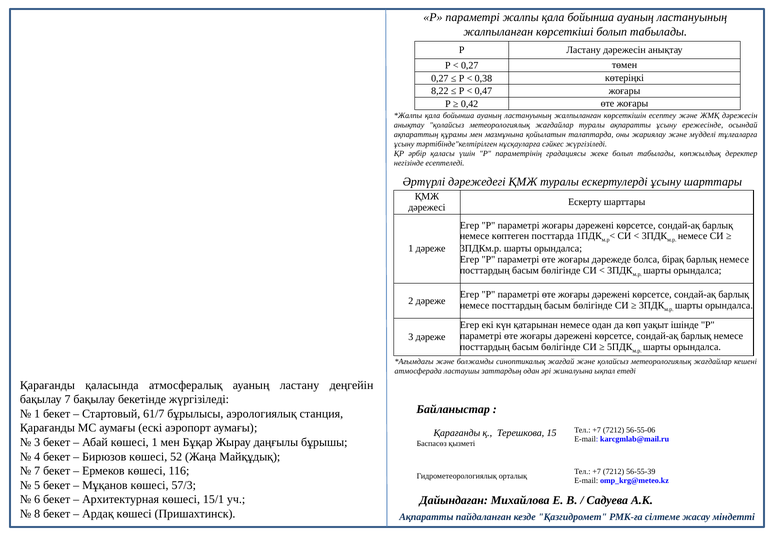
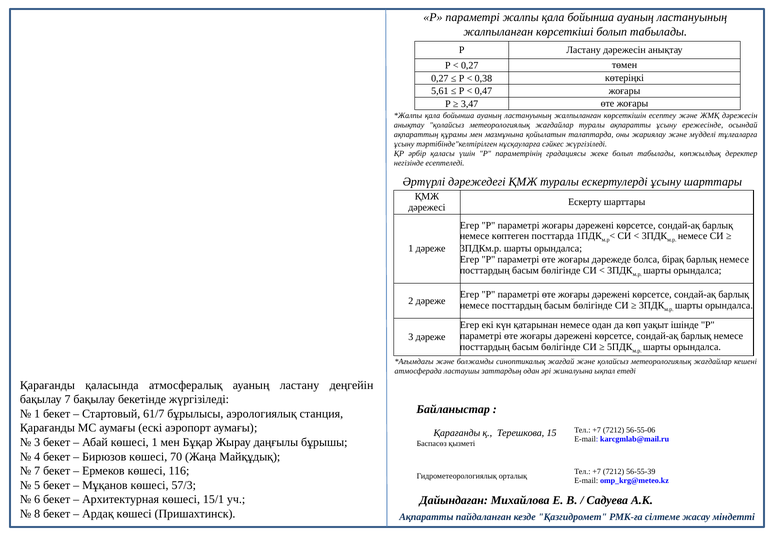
8,22: 8,22 -> 5,61 (440, 91)
0,42: 0,42 -> 3,47 (470, 104)
52: 52 -> 70 (176, 457)
